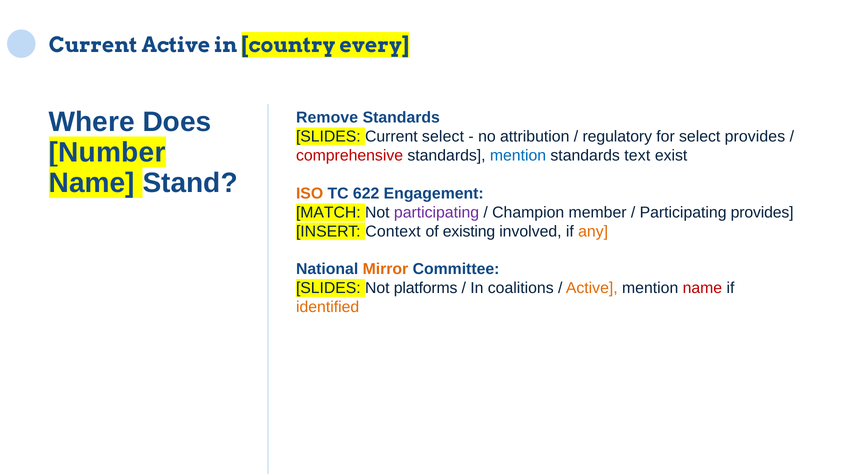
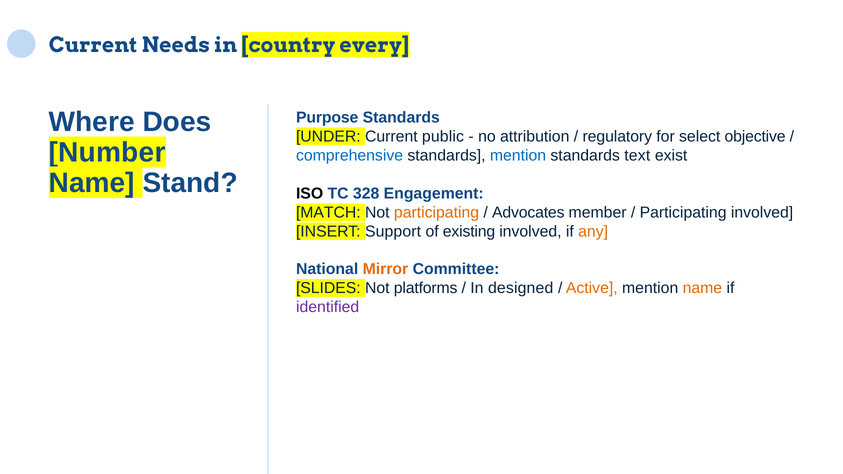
Current Active: Active -> Needs (176, 45)
Remove: Remove -> Purpose (327, 118)
SLIDES: SLIDES -> UNDER (328, 137)
Current select: select -> public (443, 137)
select provides: provides -> objective (755, 137)
comprehensive colour: red -> blue (350, 156)
ISO colour: orange -> black (310, 194)
622: 622 -> 328 (366, 194)
participating colour: purple -> orange (437, 212)
Champion: Champion -> Advocates (528, 212)
Participating provides: provides -> involved (762, 212)
Context: Context -> Support (393, 231)
coalitions: coalitions -> designed (521, 288)
name colour: red -> orange (702, 288)
identified colour: orange -> purple (328, 307)
